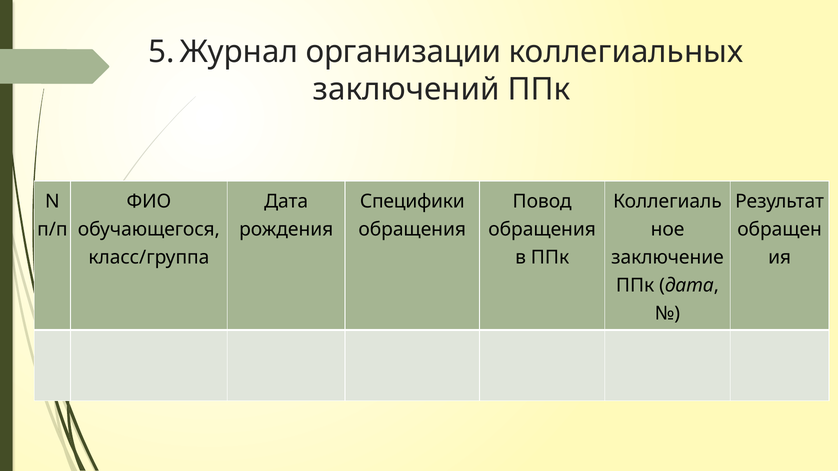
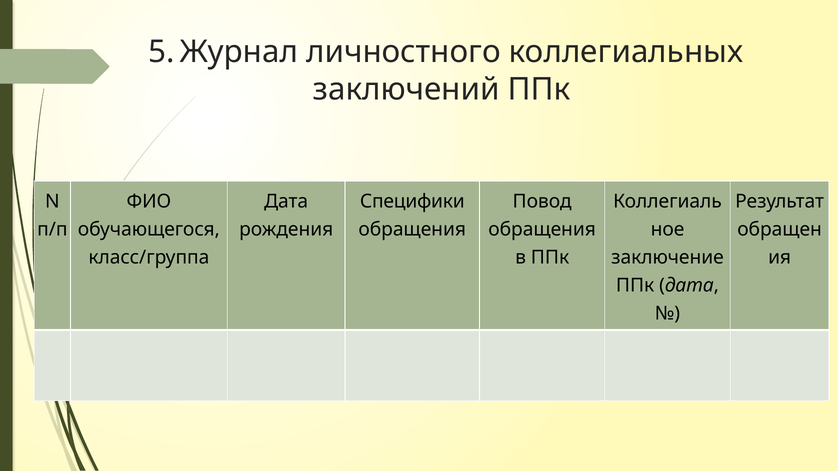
организации: организации -> личностного (403, 52)
